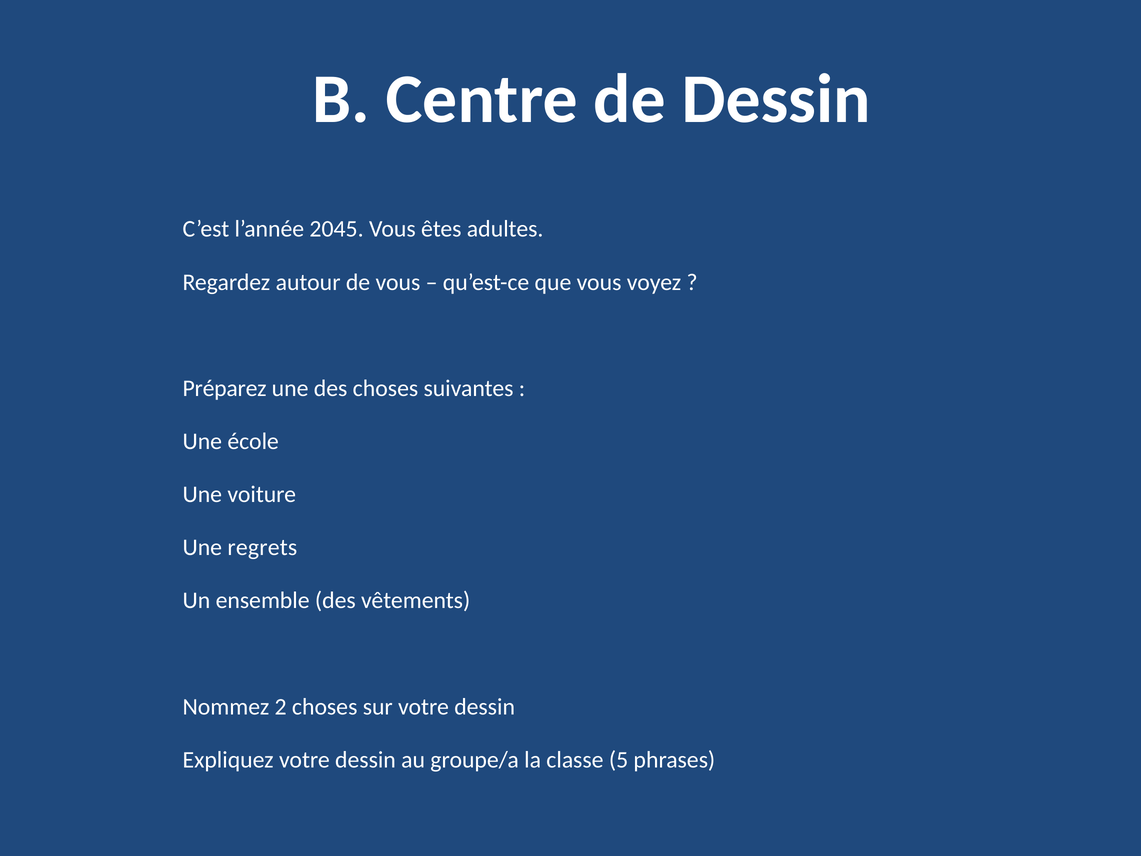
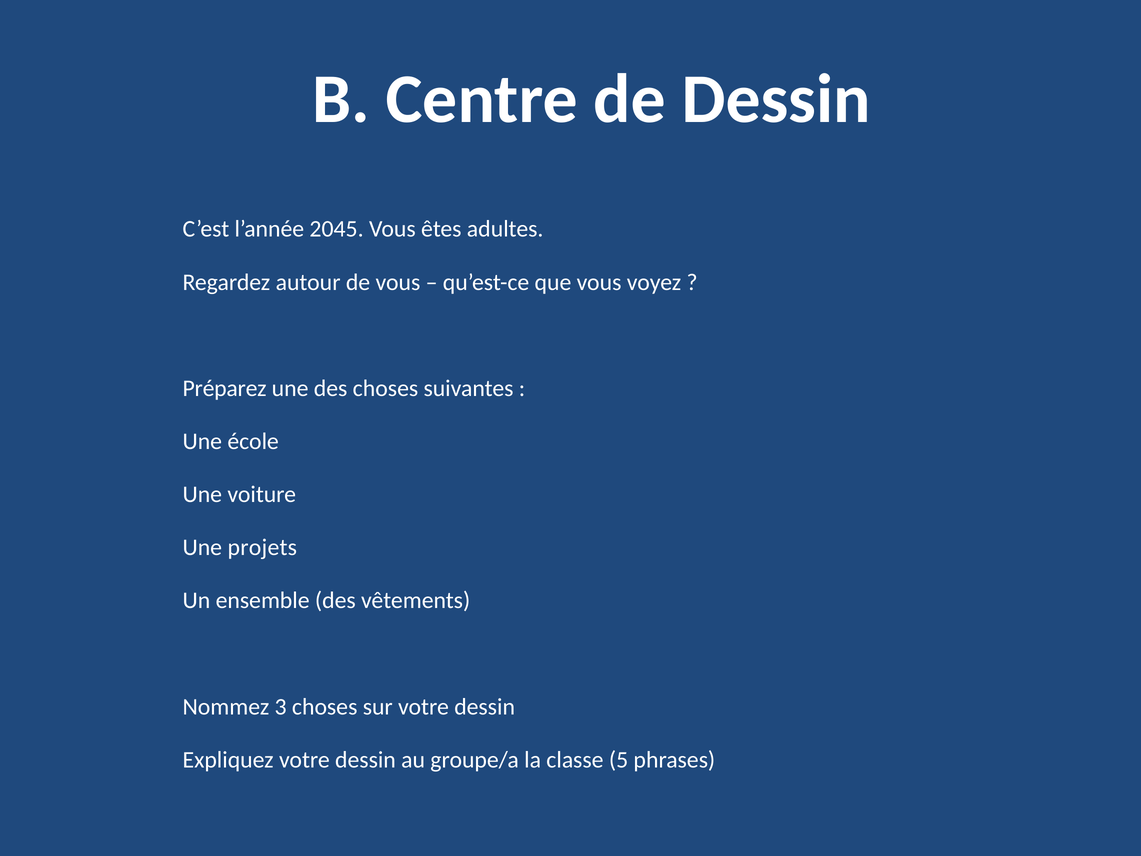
regrets: regrets -> projets (262, 547)
2: 2 -> 3 (281, 706)
